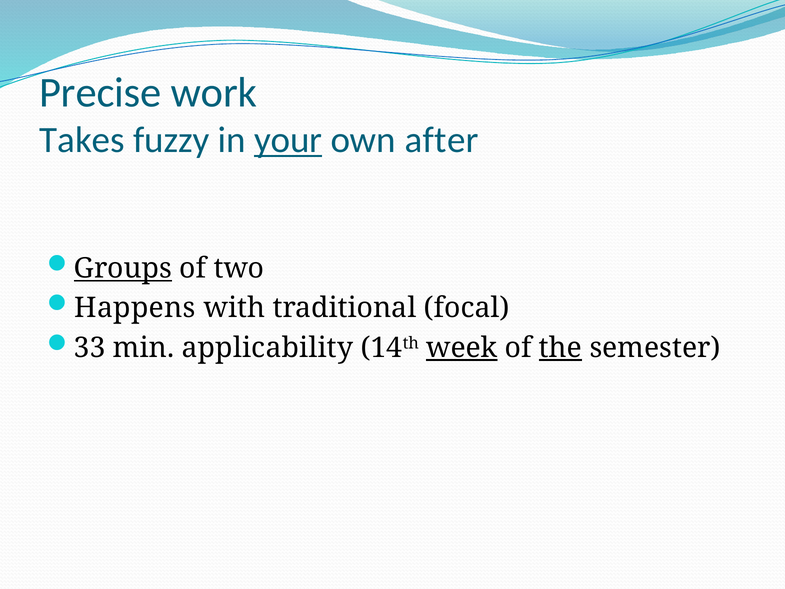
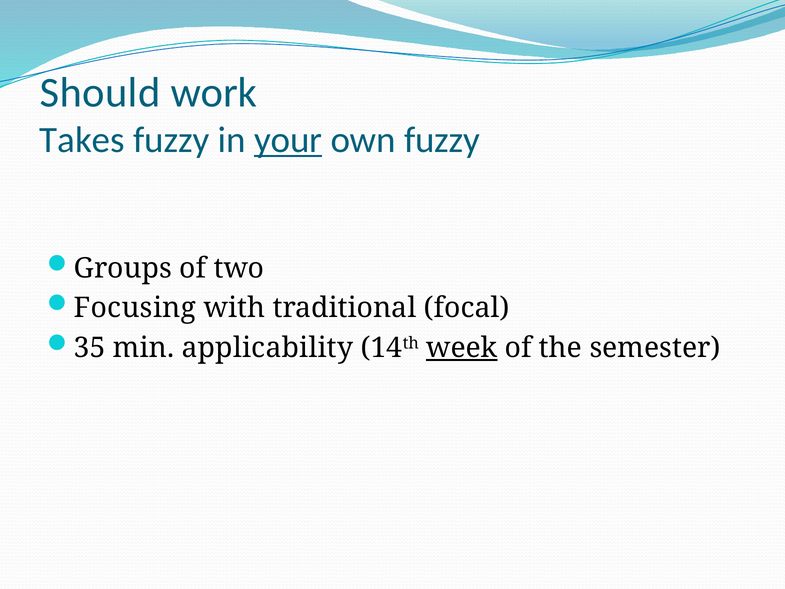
Precise: Precise -> Should (100, 93)
own after: after -> fuzzy (442, 140)
Groups underline: present -> none (123, 268)
Happens: Happens -> Focusing (135, 308)
33: 33 -> 35 (90, 348)
the underline: present -> none (561, 348)
